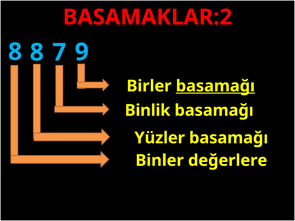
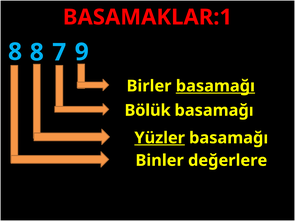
BASAMAKLAR:2: BASAMAKLAR:2 -> BASAMAKLAR:1 (147, 17)
Binlik: Binlik -> Bölük (148, 111)
Yüzler underline: none -> present (160, 138)
